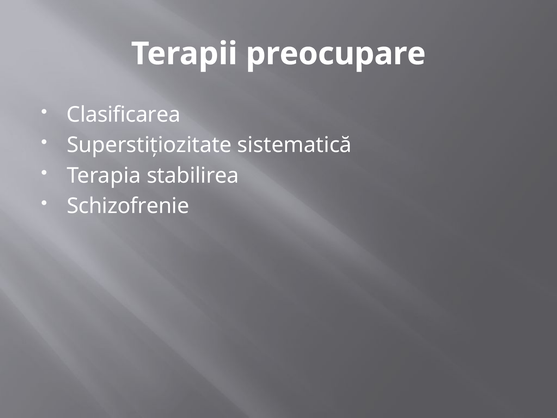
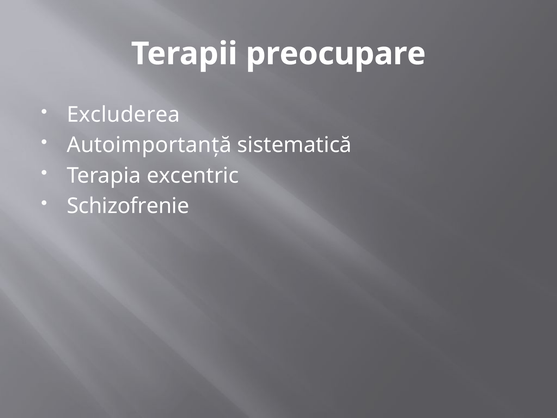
Clasificarea: Clasificarea -> Excluderea (123, 115)
Superstiţiozitate: Superstiţiozitate -> Autoimportanţă (149, 145)
stabilirea: stabilirea -> excentric (193, 175)
